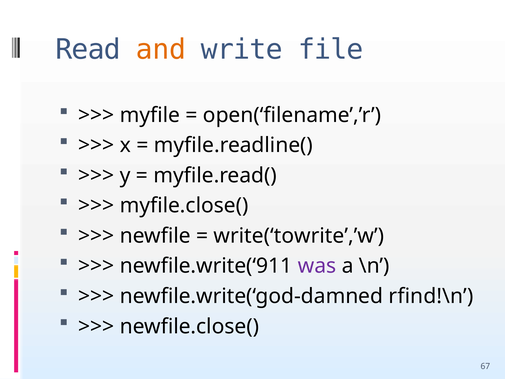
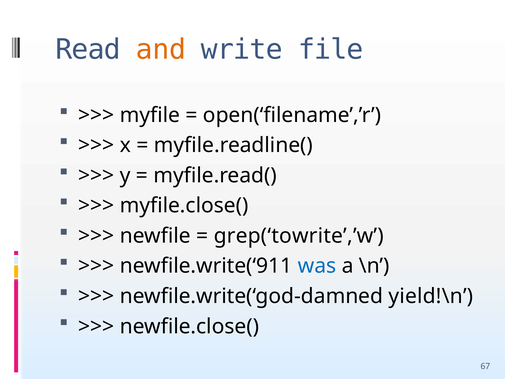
write(‘towrite’,’w: write(‘towrite’,’w -> grep(‘towrite’,’w (299, 236)
was colour: purple -> blue (317, 266)
rfind!\n: rfind!\n -> yield!\n (431, 296)
